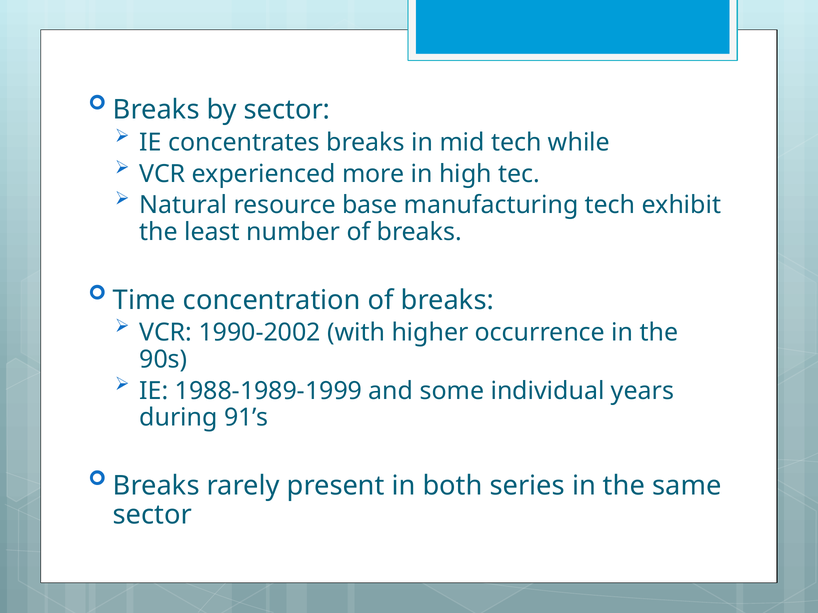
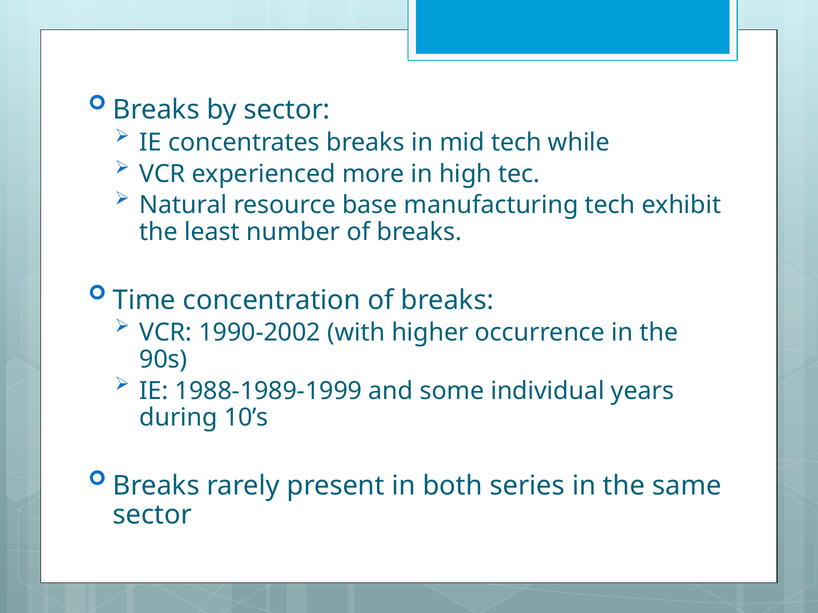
91’s: 91’s -> 10’s (246, 418)
